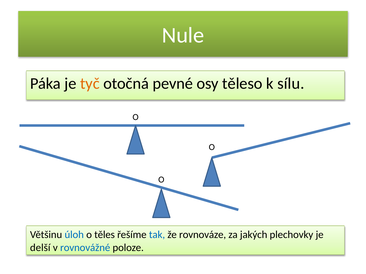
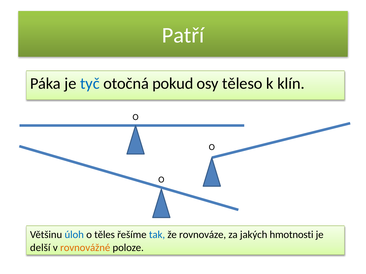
Nule: Nule -> Patří (183, 35)
tyč colour: orange -> blue (90, 84)
pevné: pevné -> pokud (173, 84)
sílu: sílu -> klín (291, 84)
plechovky: plechovky -> hmotnosti (292, 235)
rovnovážné colour: blue -> orange (85, 248)
